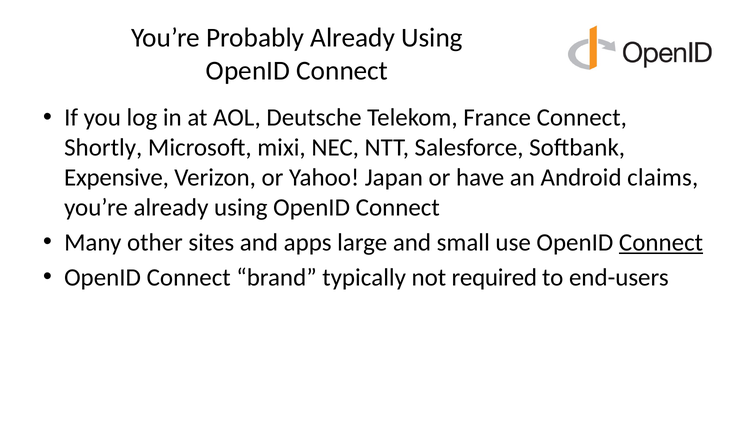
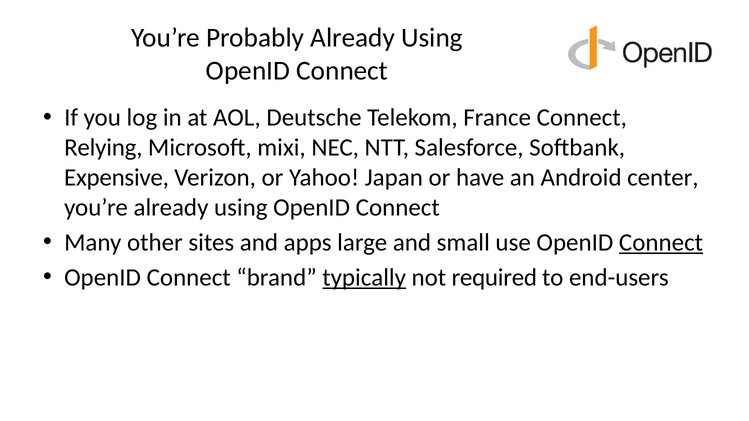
Shortly: Shortly -> Relying (103, 148)
claims: claims -> center (663, 178)
typically underline: none -> present (364, 278)
